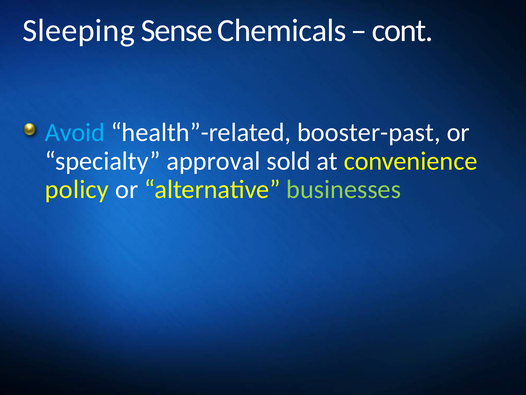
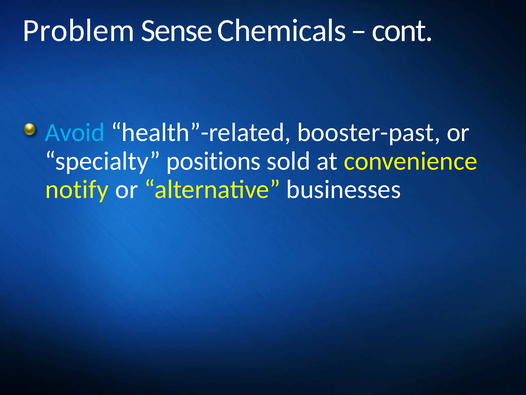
Sleeping: Sleeping -> Problem (79, 30)
approval: approval -> positions (214, 161)
policy: policy -> notify (77, 189)
businesses colour: light green -> white (344, 189)
